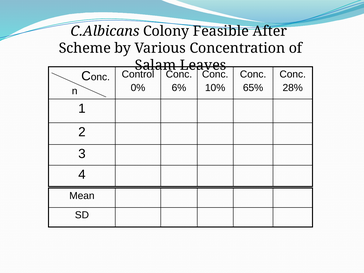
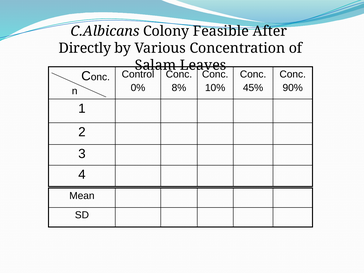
Scheme: Scheme -> Directly (85, 48)
6%: 6% -> 8% (179, 88)
65%: 65% -> 45% (253, 88)
28%: 28% -> 90% (293, 88)
